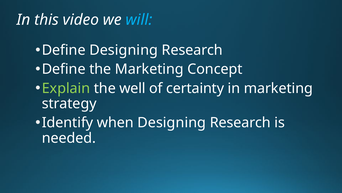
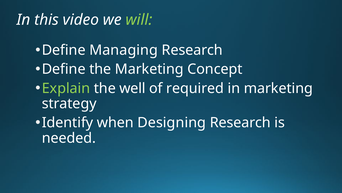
will colour: light blue -> light green (139, 20)
Define Designing: Designing -> Managing (124, 50)
certainty: certainty -> required (195, 88)
